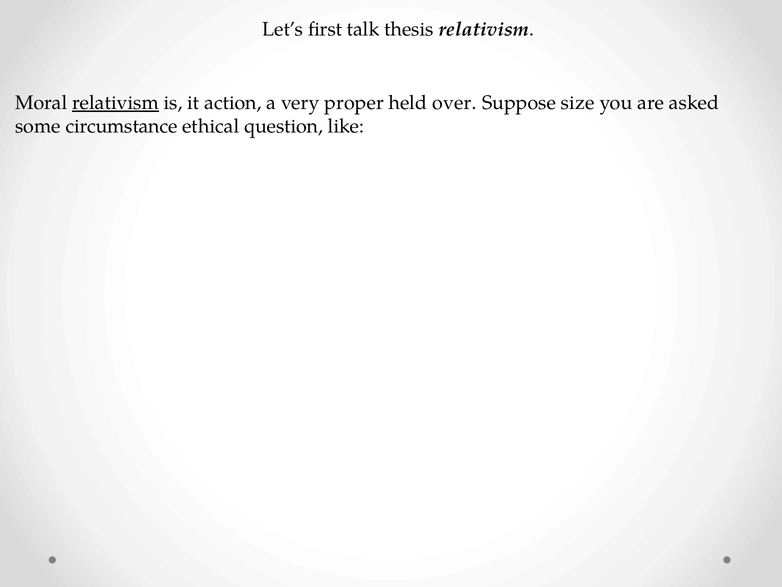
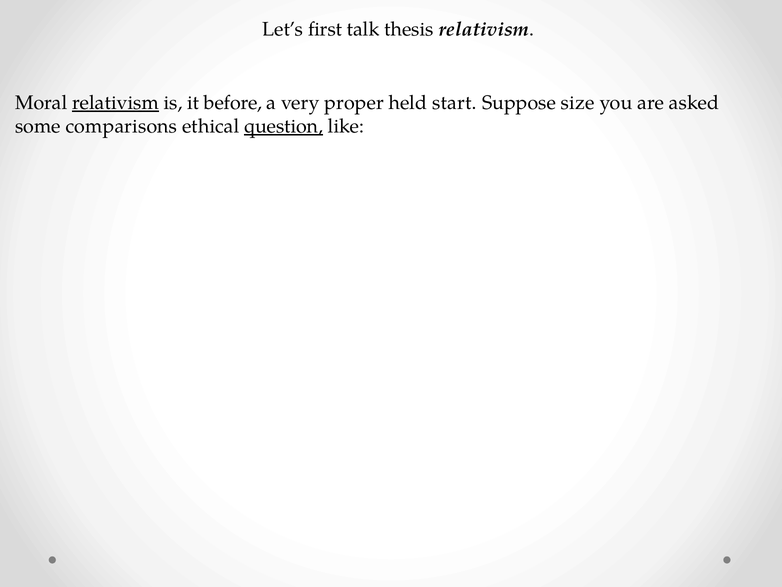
action: action -> before (233, 103)
over: over -> start (454, 103)
circumstance: circumstance -> comparisons (121, 126)
question underline: none -> present (284, 126)
